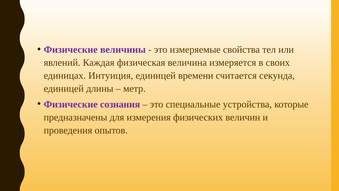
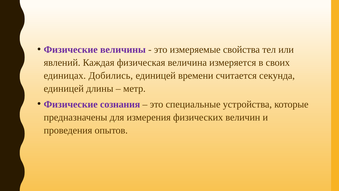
Интуиция: Интуиция -> Добились (111, 76)
